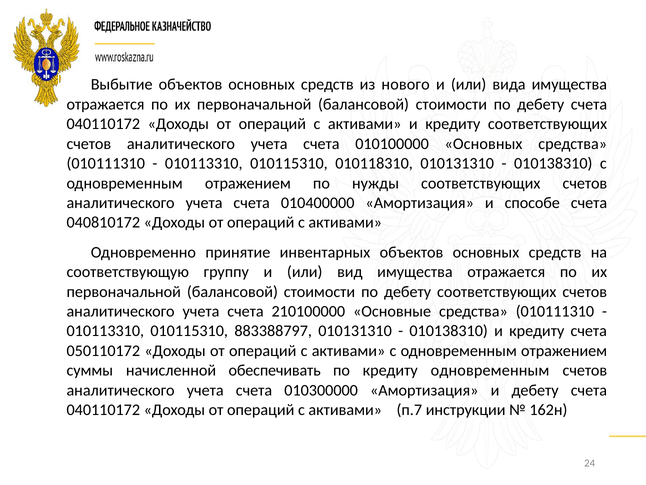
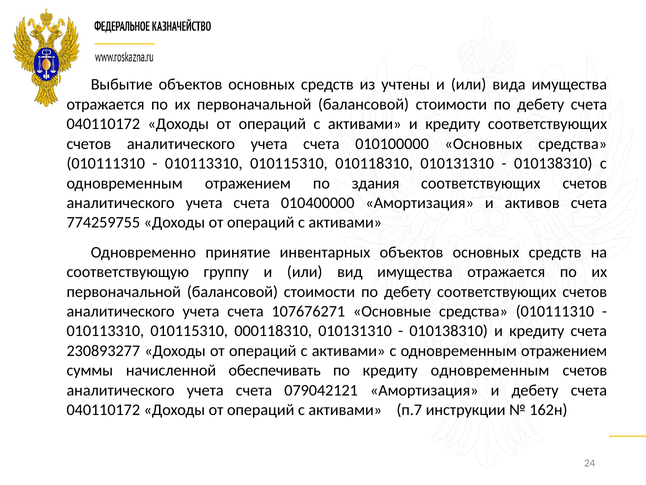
нового: нового -> учтены (406, 84)
нужды: нужды -> здания (376, 183)
способе: способе -> активов (532, 203)
040810172: 040810172 -> 774259755 (103, 222)
210100000: 210100000 -> 107676271 (308, 311)
883388797: 883388797 -> 000118310 (273, 331)
050110172: 050110172 -> 230893277 (103, 351)
010300000: 010300000 -> 079042121 (321, 390)
